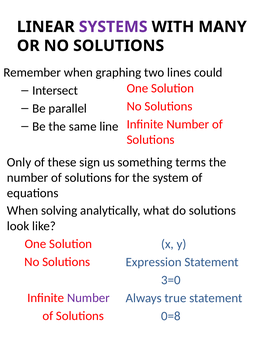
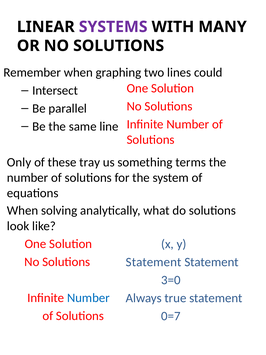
sign: sign -> tray (90, 162)
Expression: Expression -> Statement (154, 262)
Number colour: purple -> blue (88, 298)
0=8: 0=8 -> 0=7 (171, 316)
